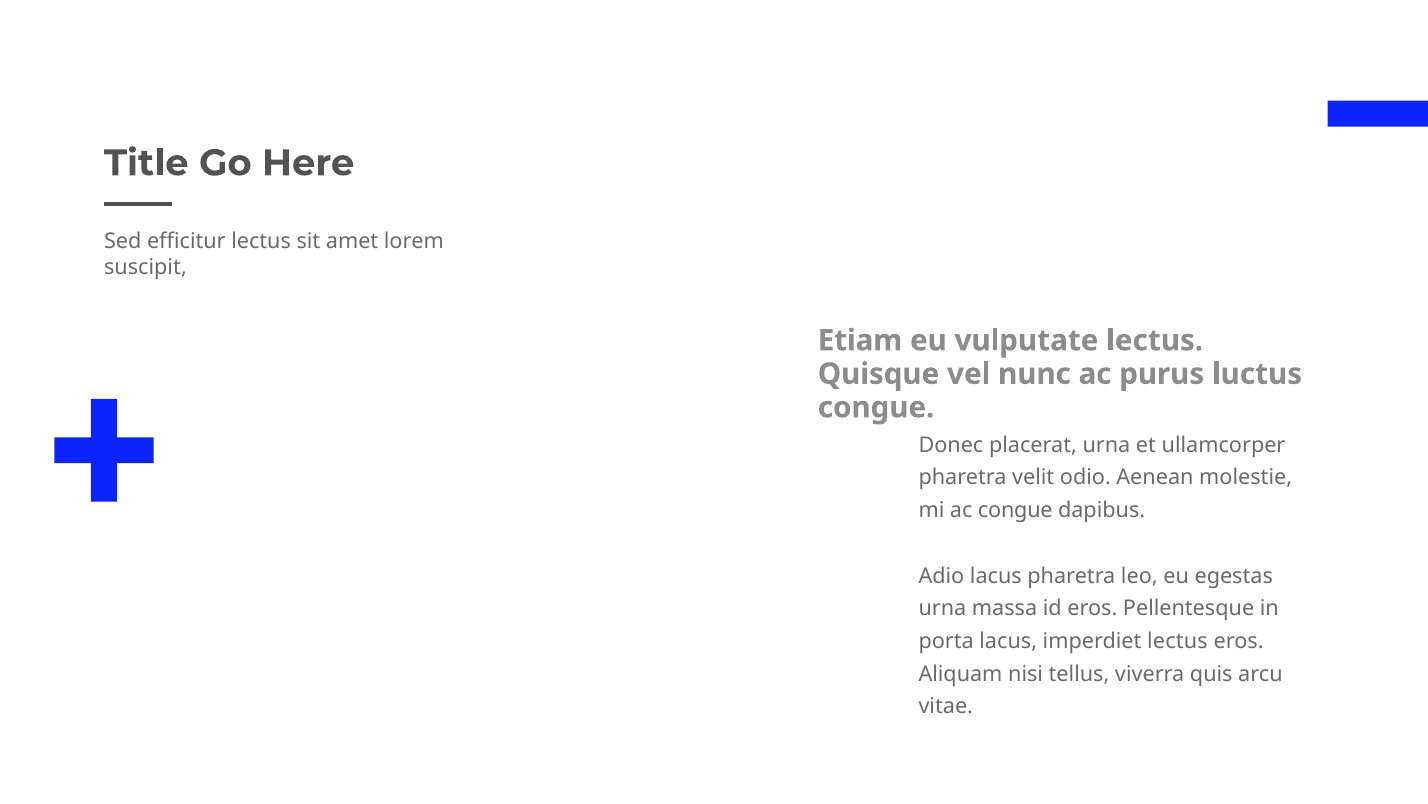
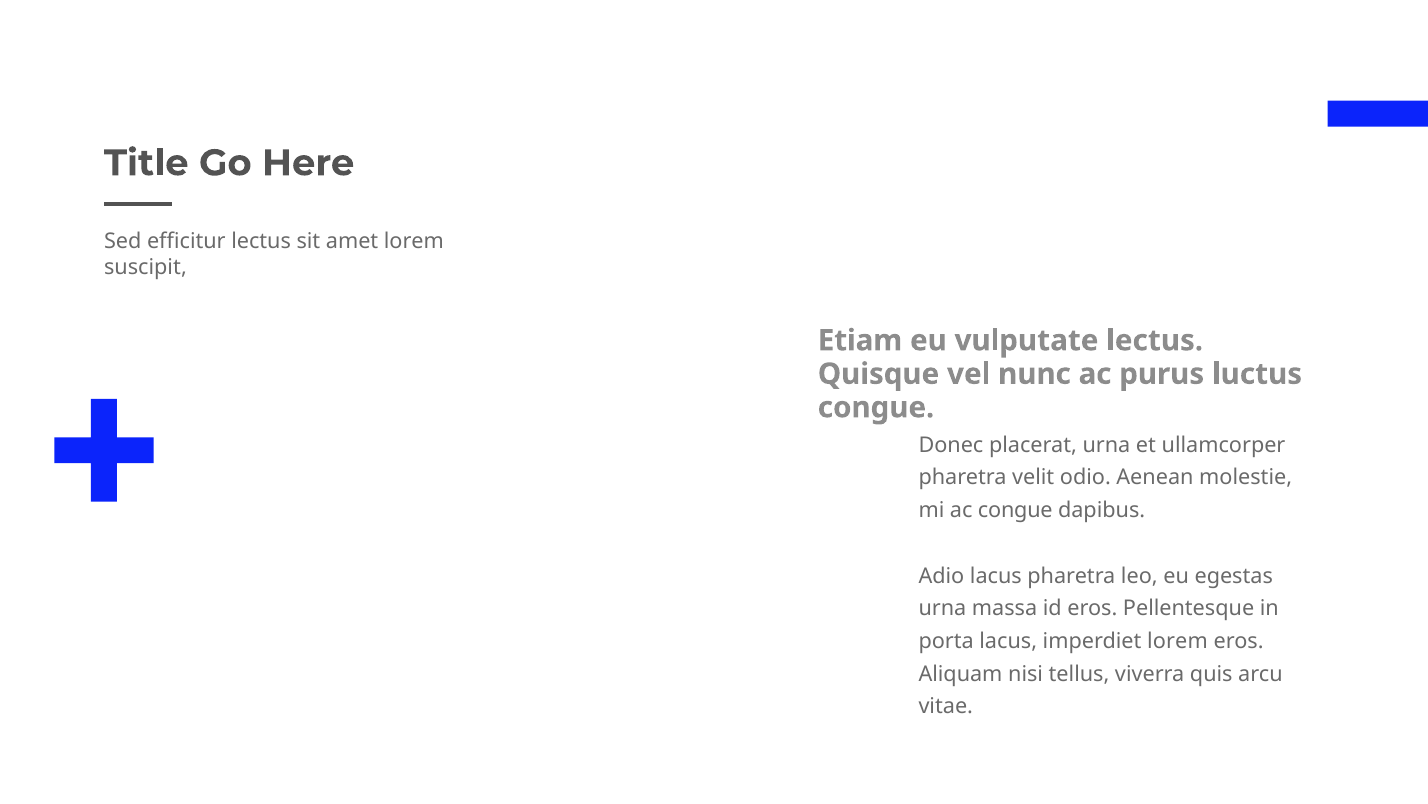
imperdiet lectus: lectus -> lorem (1177, 641)
